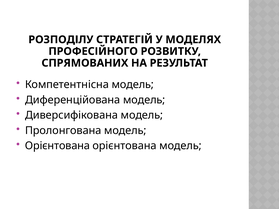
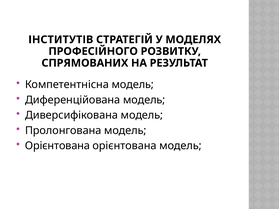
РОЗПОДІЛУ: РОЗПОДІЛУ -> ІНСТИТУТІВ (61, 40)
